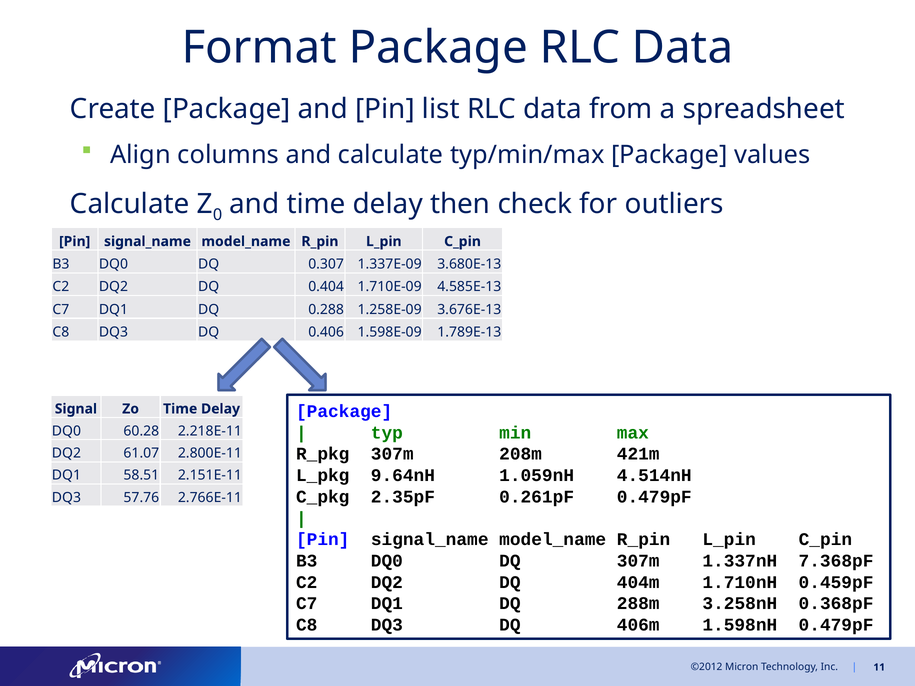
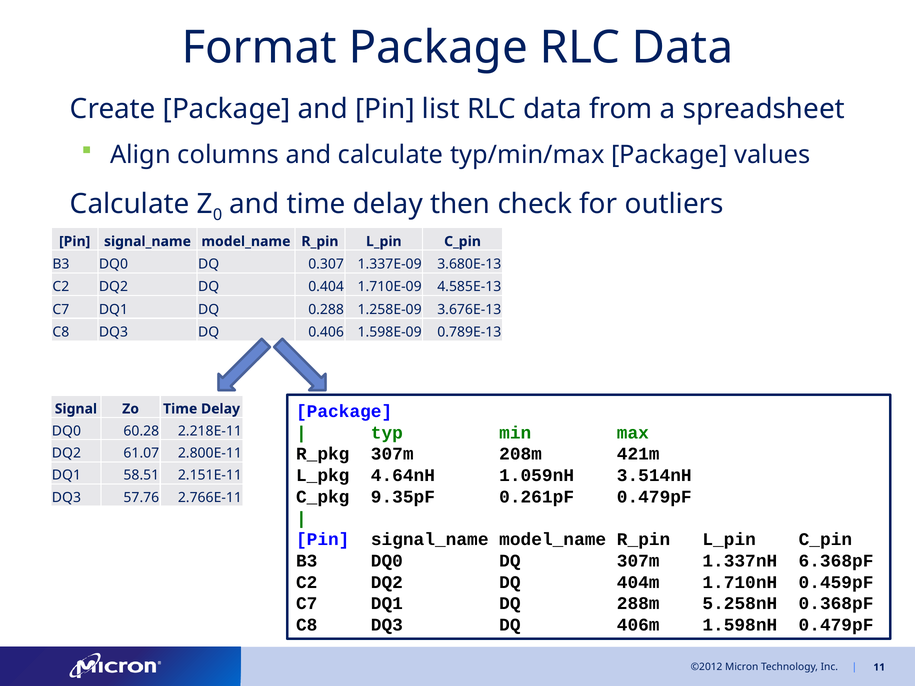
1.789E-13: 1.789E-13 -> 0.789E-13 (469, 332)
9.64nH: 9.64nH -> 4.64nH (403, 476)
4.514nH: 4.514nH -> 3.514nH (654, 476)
2.35pF: 2.35pF -> 9.35pF (403, 497)
7.368pF: 7.368pF -> 6.368pF (836, 561)
3.258nH: 3.258nH -> 5.258nH (740, 604)
